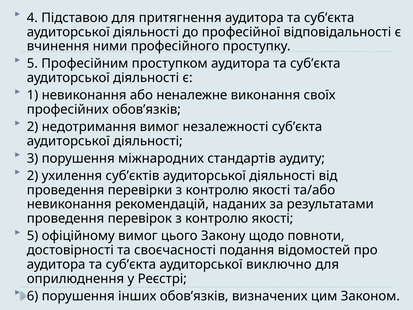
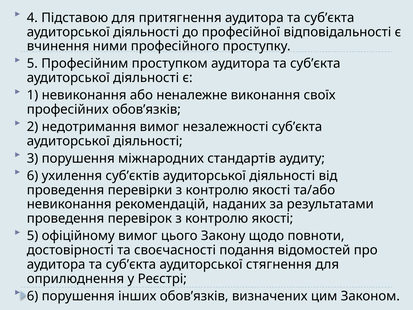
2: 2 -> 6 (33, 176)
виключно: виключно -> стягнення (279, 264)
